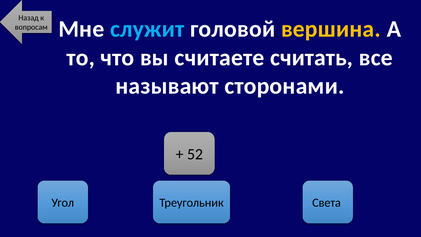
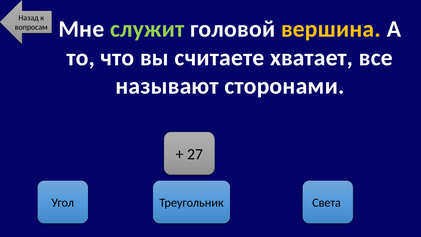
служит colour: light blue -> light green (147, 29)
считать: считать -> хватает (312, 58)
52: 52 -> 27 (195, 154)
